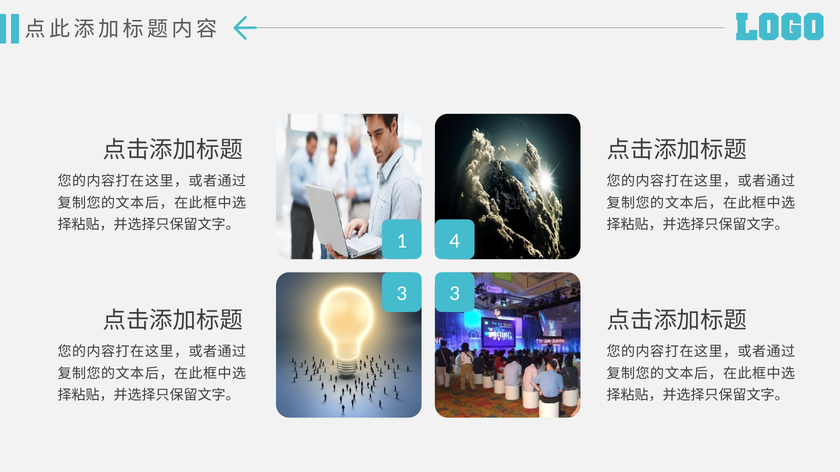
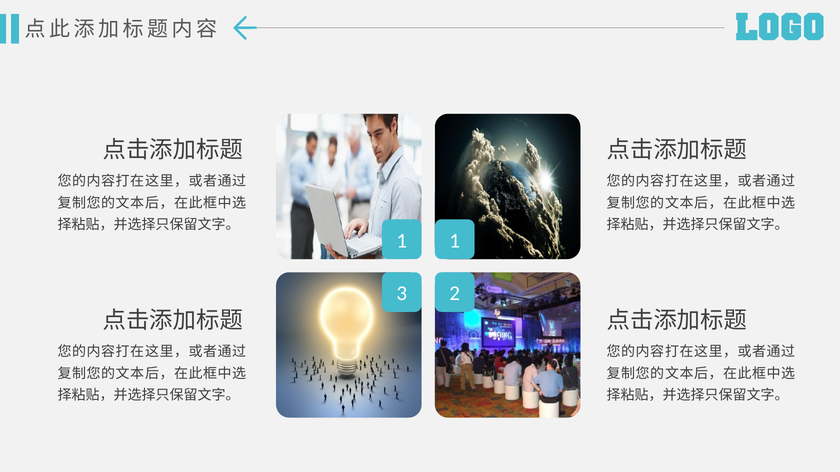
1 4: 4 -> 1 (455, 241)
3 3: 3 -> 2 (455, 294)
